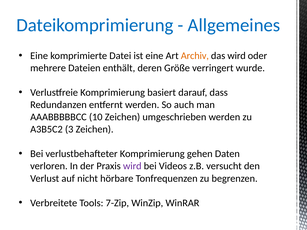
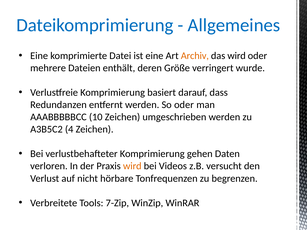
So auch: auch -> oder (184, 105)
3: 3 -> 4 (69, 129)
wird colour: purple -> orange (132, 166)
